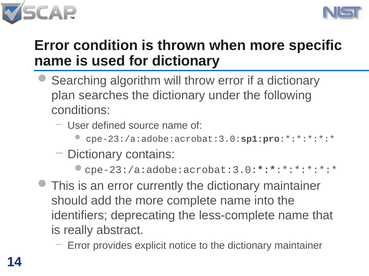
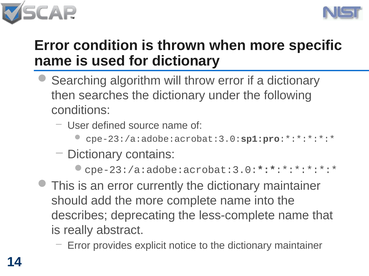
plan: plan -> then (63, 96)
identifiers: identifiers -> describes (79, 216)
